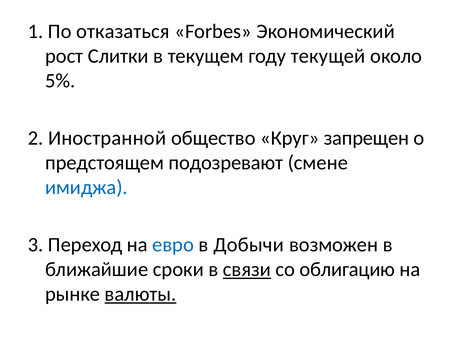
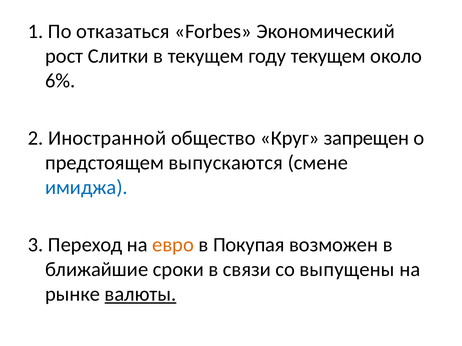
году текущей: текущей -> текущем (328, 56)
5%: 5% -> 6% (60, 81)
подозревают: подозревают -> выпускаются (226, 163)
евро colour: blue -> orange (173, 245)
Добычи: Добычи -> Покупая (249, 245)
связи underline: present -> none (247, 270)
облигацию: облигацию -> выпущены (347, 270)
